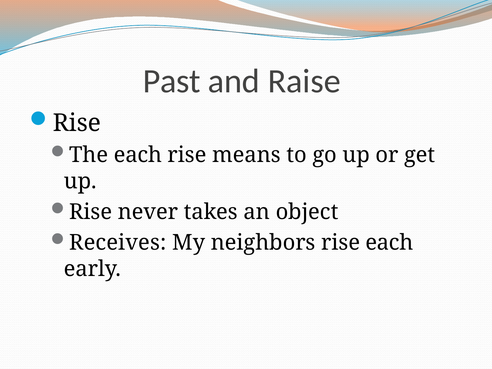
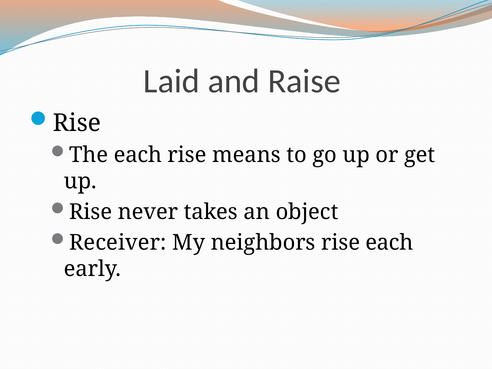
Past: Past -> Laid (172, 81)
Receives: Receives -> Receiver (118, 243)
